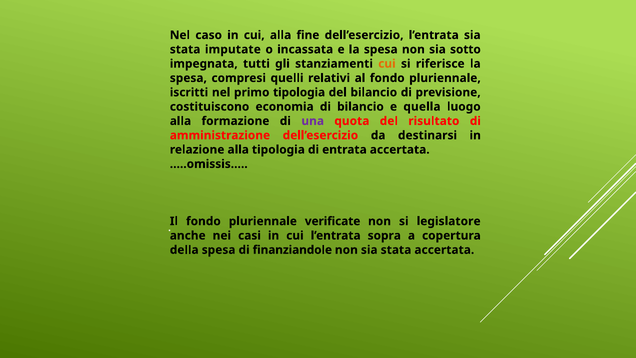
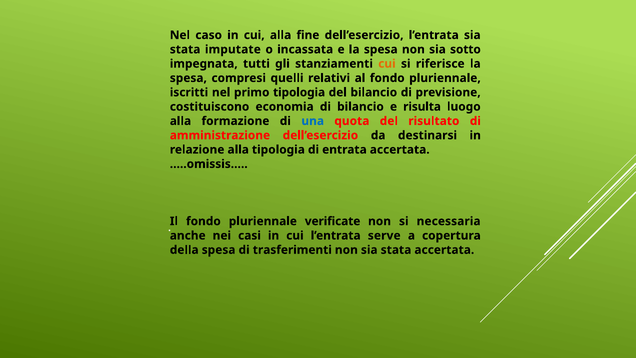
quella: quella -> risulta (422, 107)
una colour: purple -> blue (313, 121)
legislatore: legislatore -> necessaria (449, 221)
sopra: sopra -> serve (384, 235)
finanziandole: finanziandole -> trasferimenti (292, 250)
